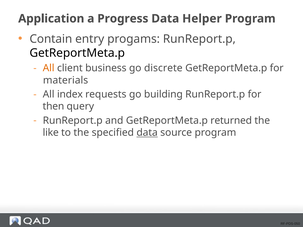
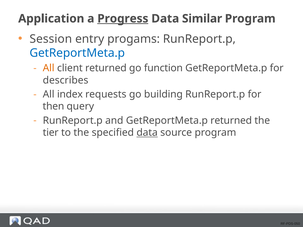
Progress underline: none -> present (123, 19)
Helper: Helper -> Similar (202, 19)
Contain: Contain -> Session (51, 39)
GetReportMeta.p colour: black -> blue (77, 53)
client business: business -> returned (106, 68)
discrete: discrete -> function (163, 68)
materials: materials -> describes (66, 80)
like: like -> tier (51, 133)
